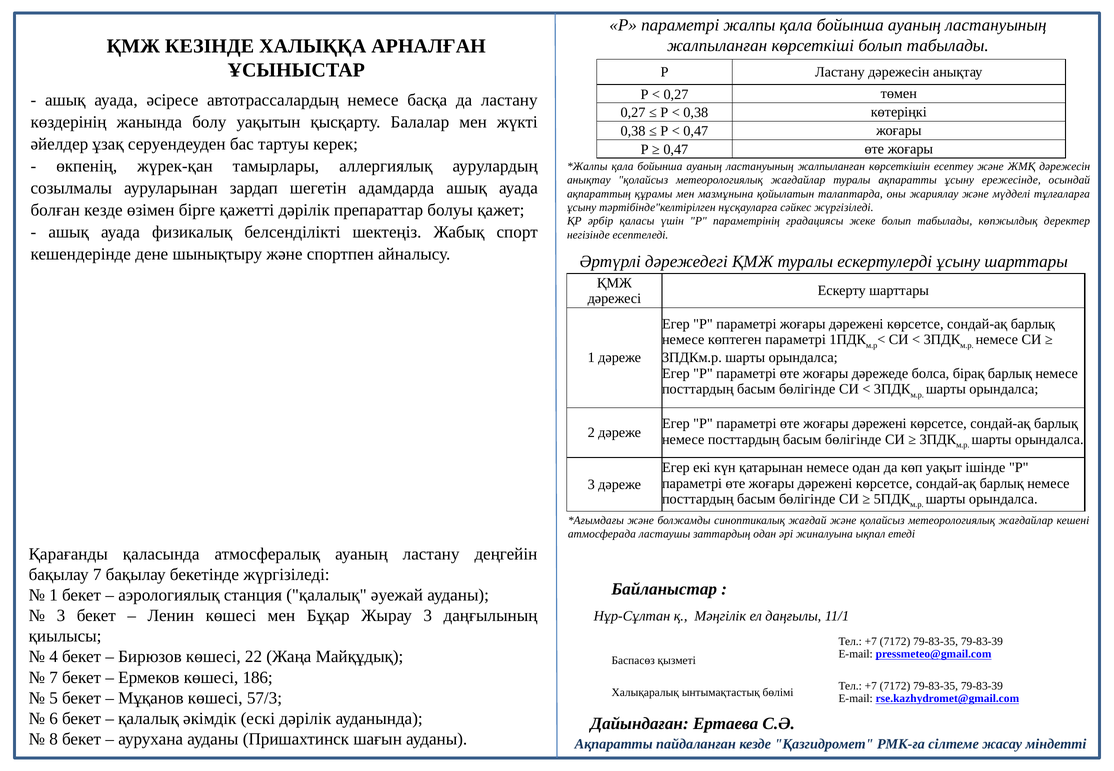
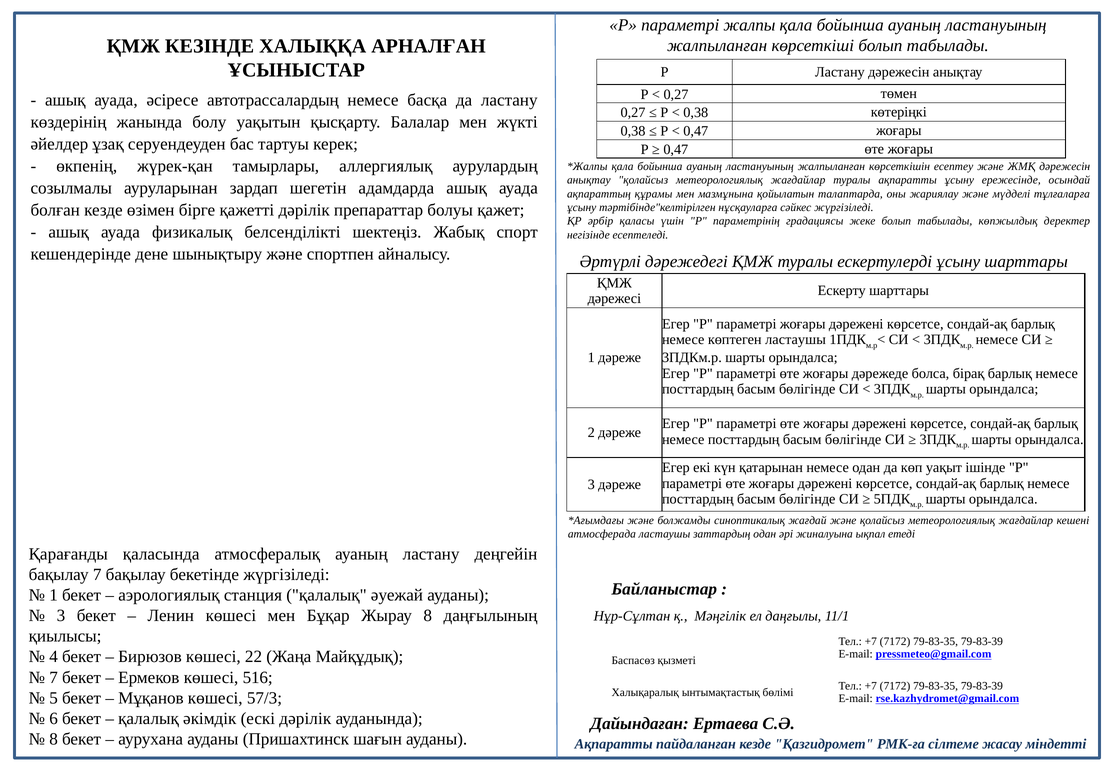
көптеген параметрі: параметрі -> ластаушы (796, 340)
Жырау 3: 3 -> 8 (428, 616)
186: 186 -> 516 (258, 678)
